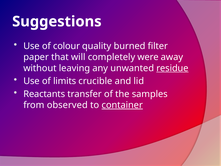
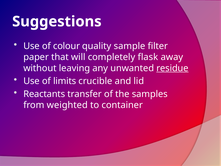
burned: burned -> sample (130, 46)
were: were -> flask (148, 57)
observed: observed -> weighted (67, 105)
container underline: present -> none (122, 105)
